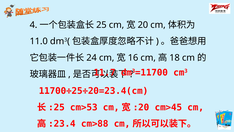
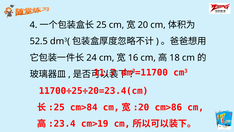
11.0: 11.0 -> 52.5 (39, 41)
cm>53: cm>53 -> cm>84 (84, 107)
cm>45: cm>45 -> cm>86 (168, 107)
cm>88: cm>88 -> cm>19 (95, 123)
